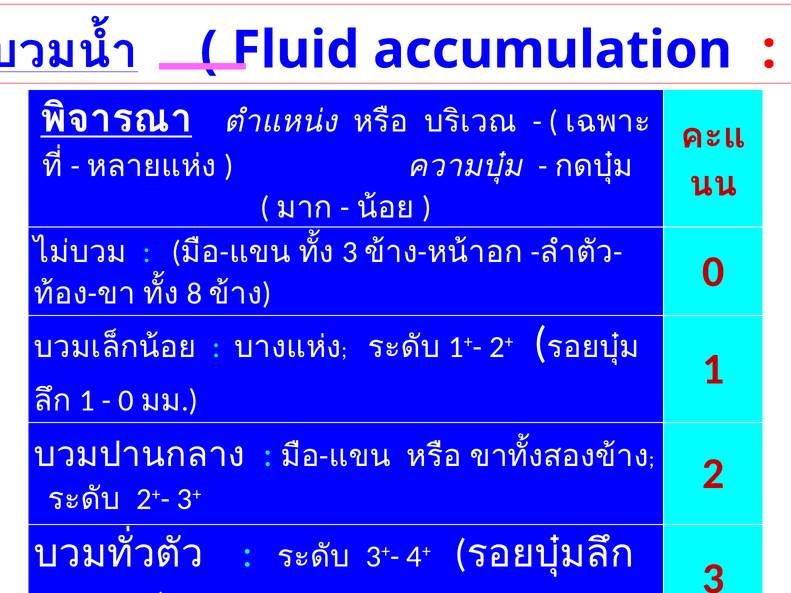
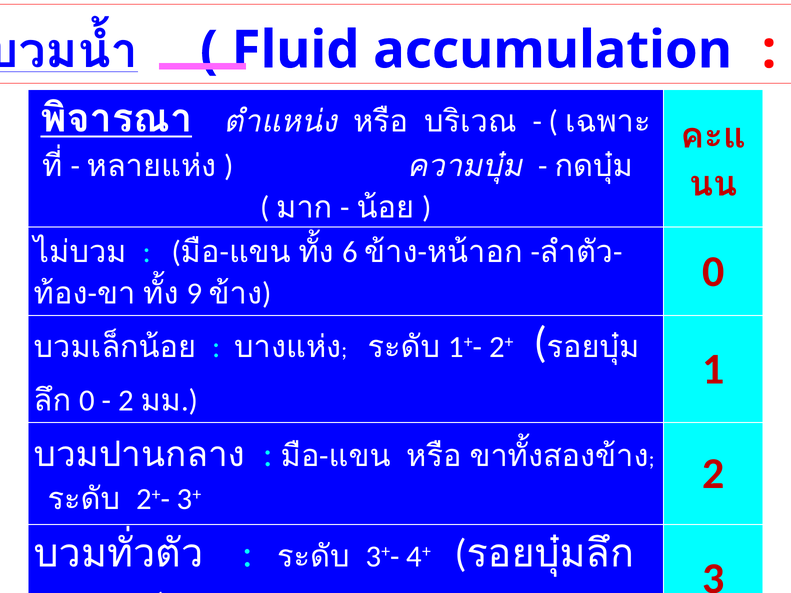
3: 3 -> 6 (350, 252)
8: 8 -> 9 (194, 294)
1: 1 -> 0 (87, 401)
0: 0 -> 2 (126, 401)
